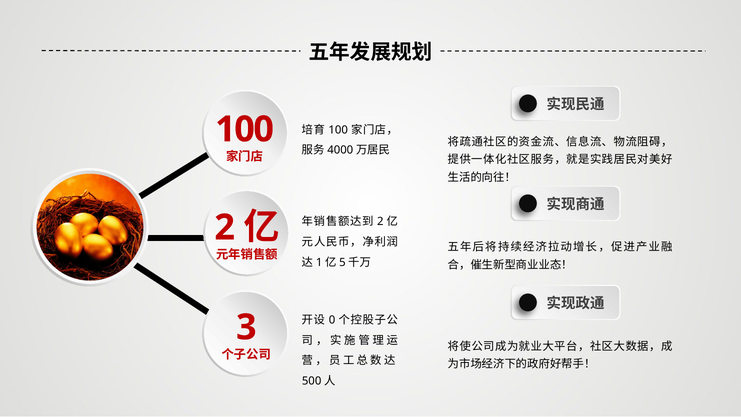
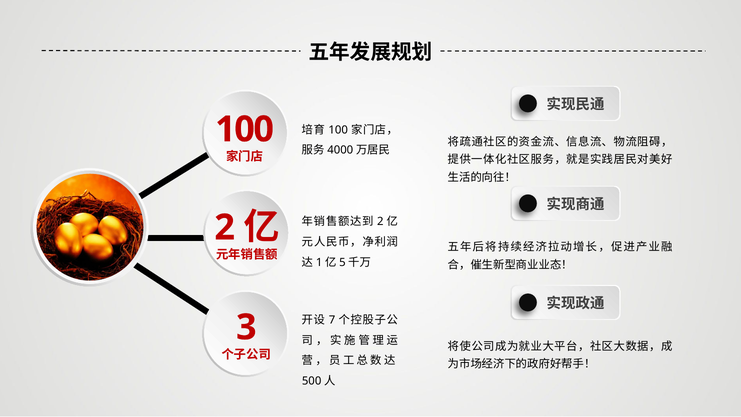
0: 0 -> 7 (332, 320)
